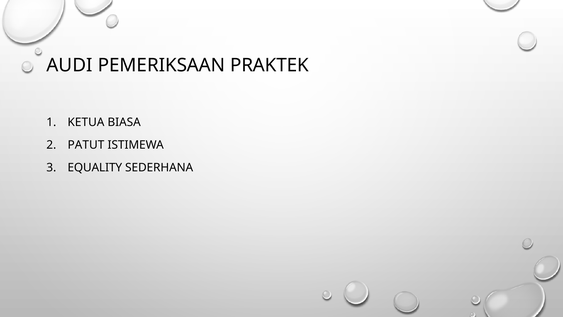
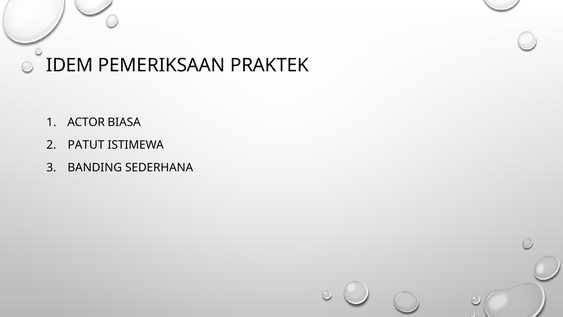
AUDI: AUDI -> IDEM (70, 65)
KETUA: KETUA -> ACTOR (86, 122)
EQUALITY: EQUALITY -> BANDING (95, 168)
